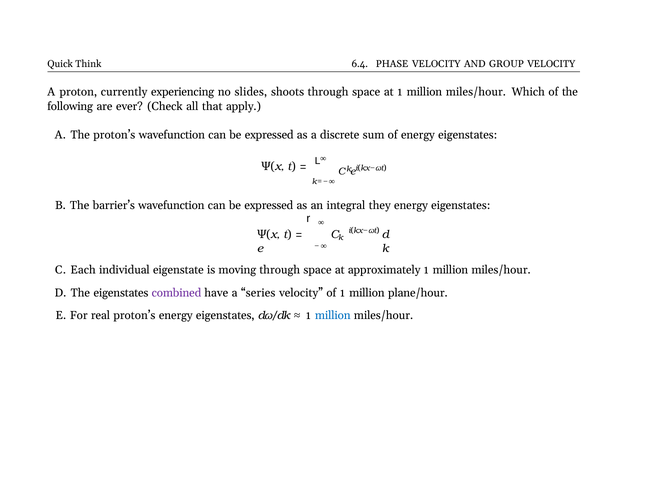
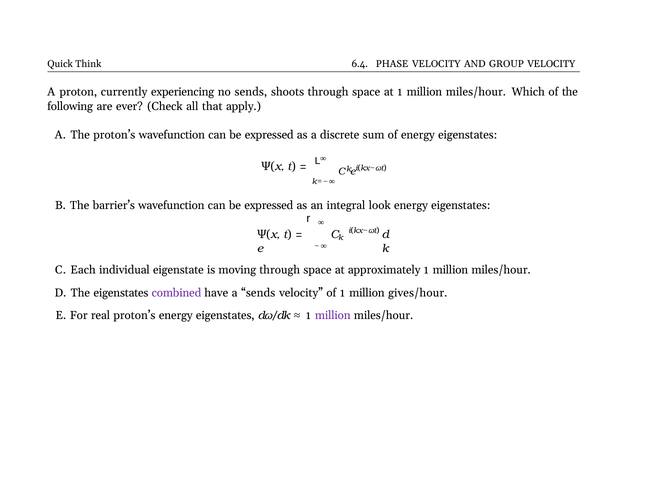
no slides: slides -> sends (251, 92)
they: they -> look (380, 206)
a series: series -> sends (258, 293)
plane/hour: plane/hour -> gives/hour (418, 293)
million colour: blue -> purple (333, 316)
